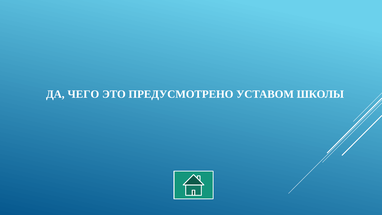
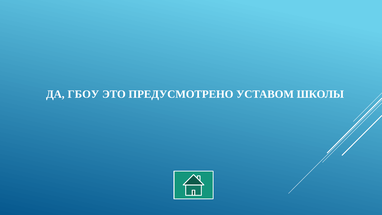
ЧЕГО: ЧЕГО -> ГБОУ (83, 94)
